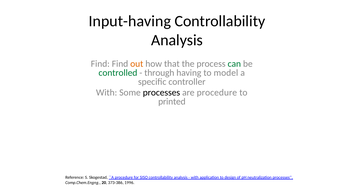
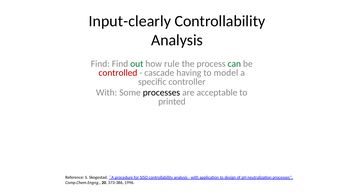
Input-having: Input-having -> Input-clearly (130, 21)
out colour: orange -> green (137, 64)
that: that -> rule (172, 64)
controlled colour: green -> red (118, 73)
through: through -> cascade (159, 73)
are procedure: procedure -> acceptable (217, 92)
